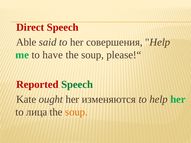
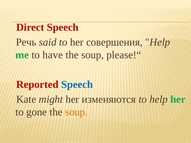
Able: Able -> Речь (26, 42)
Speech colour: green -> blue (77, 85)
ought: ought -> might (51, 99)
лица: лица -> gone (37, 112)
